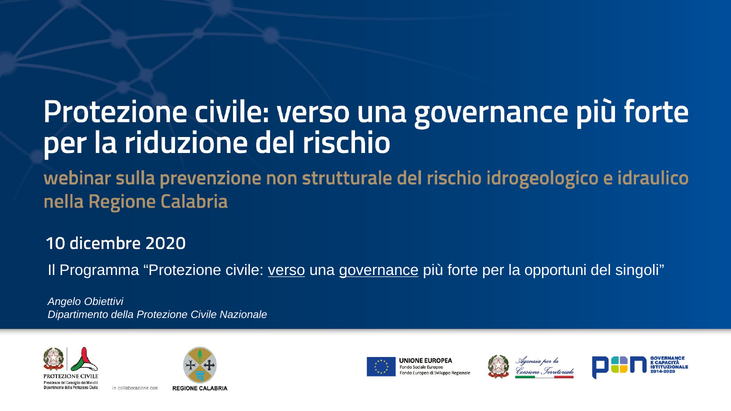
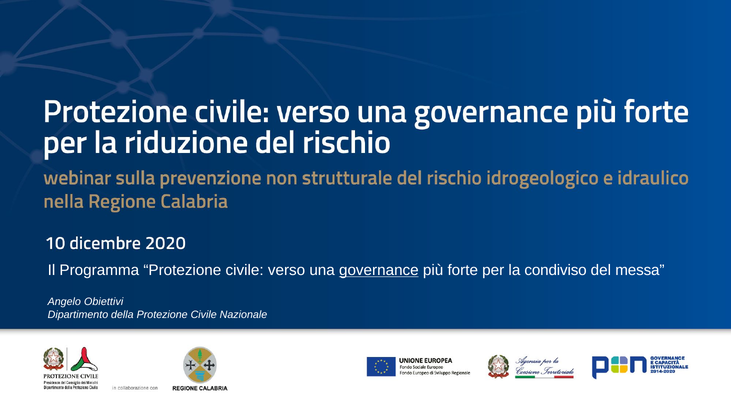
verso underline: present -> none (287, 270)
opportuni: opportuni -> condiviso (556, 270)
singoli: singoli -> messa (640, 270)
